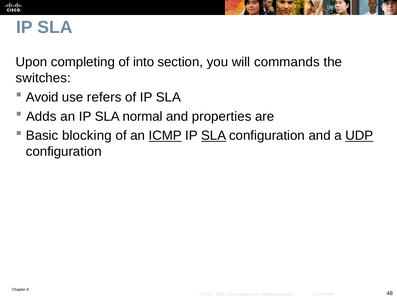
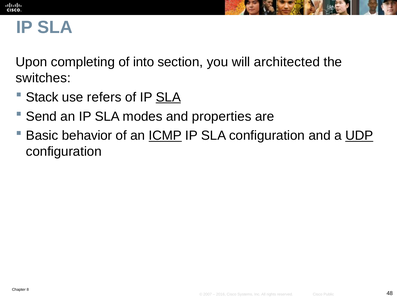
commands: commands -> architected (287, 62)
Avoid: Avoid -> Stack (42, 97)
SLA underline: none -> present (168, 97)
Adds: Adds -> Send (41, 116)
normal: normal -> modes (143, 116)
blocking: blocking -> behavior (87, 135)
SLA underline: present -> none (214, 135)
